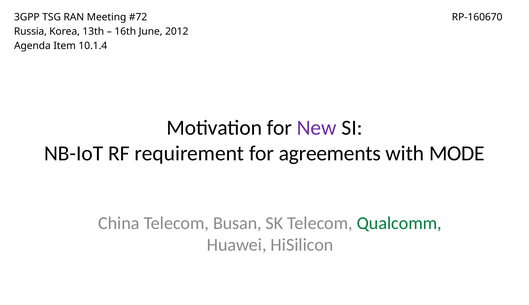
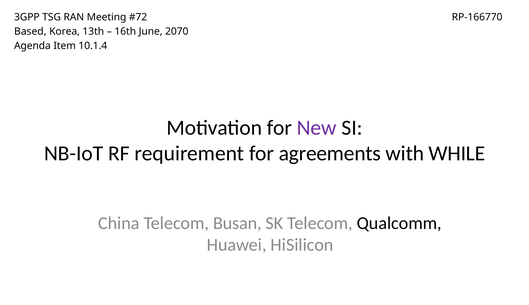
RP-160670: RP-160670 -> RP-166770 (477, 17)
Russia: Russia -> Based (30, 31)
2012: 2012 -> 2070 (177, 31)
MODE: MODE -> WHILE (457, 154)
Qualcomm colour: green -> black (399, 223)
